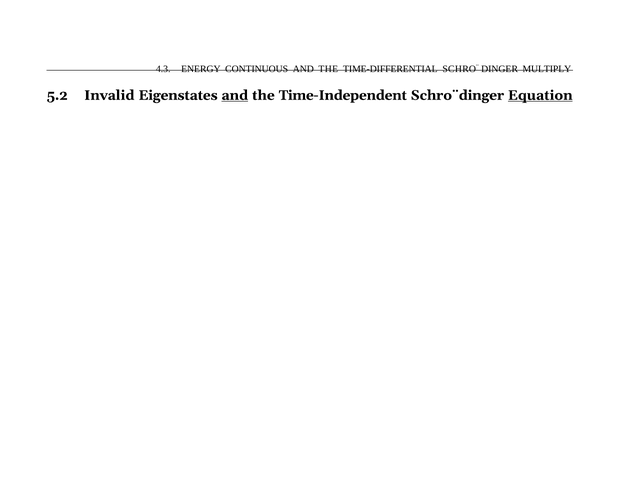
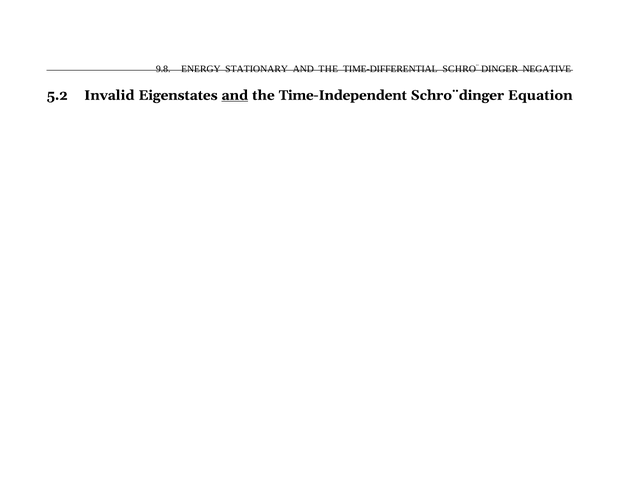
4.3: 4.3 -> 9.8 (163, 69)
CONTINUOUS: CONTINUOUS -> STATIONARY (257, 69)
MULTIPLY: MULTIPLY -> NEGATIVE (547, 69)
Equation underline: present -> none (540, 95)
